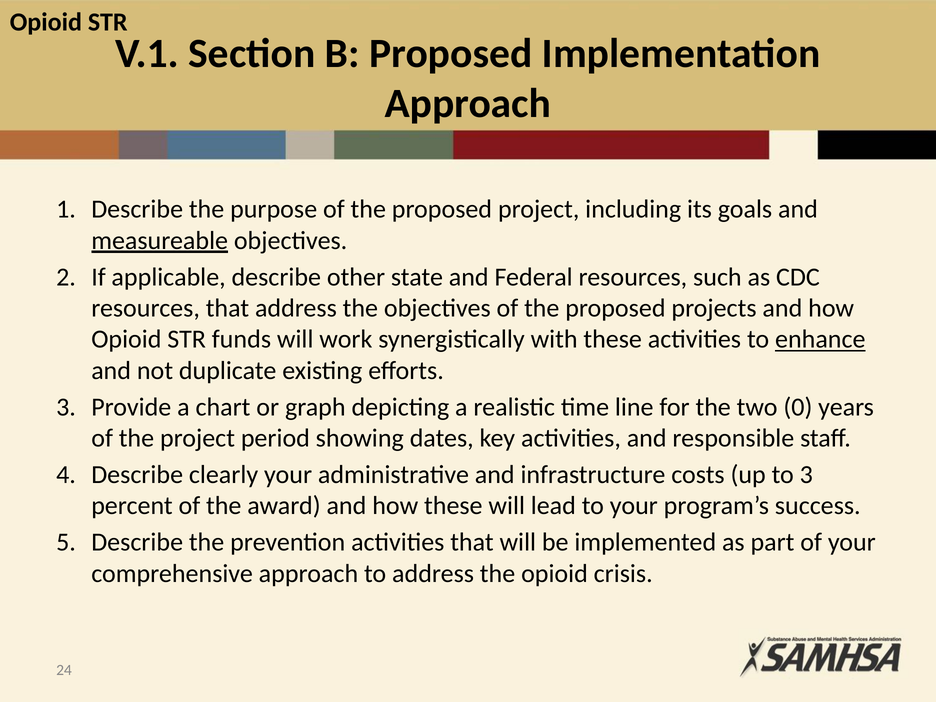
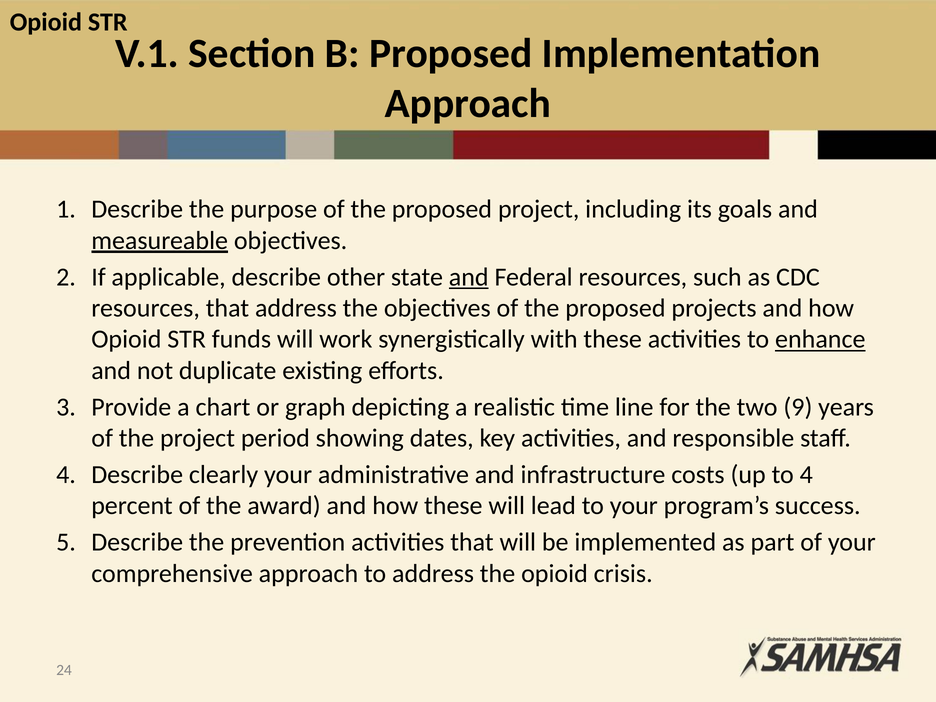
and underline: none -> present (469, 277)
0: 0 -> 9 (798, 407)
to 3: 3 -> 4 (806, 475)
